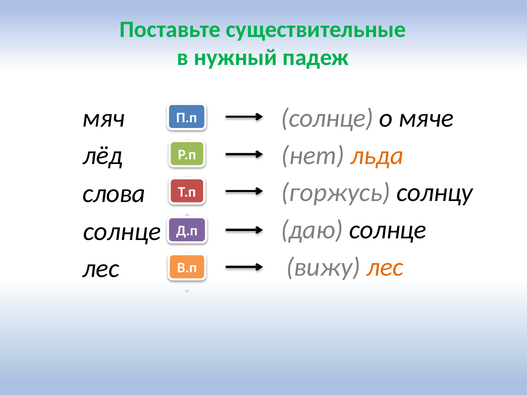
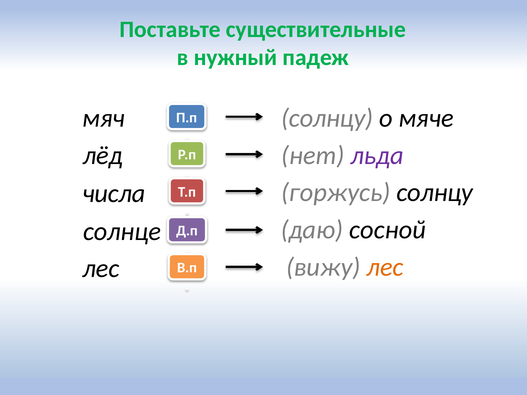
солнце: солнце -> солнцу (327, 118)
льда colour: orange -> purple (377, 155)
слова: слова -> числа (114, 194)
даю солнце: солнце -> сосной (388, 230)
